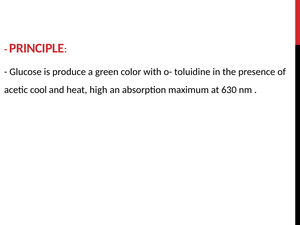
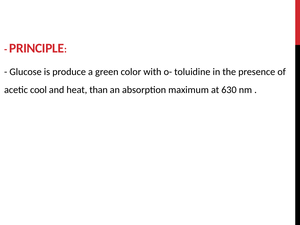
high: high -> than (99, 90)
